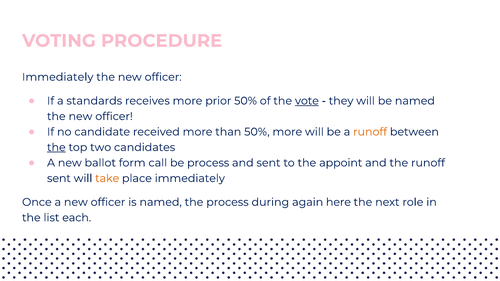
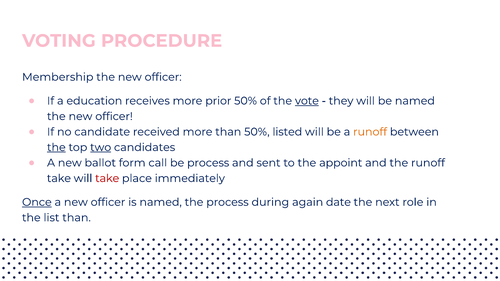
Immediately: Immediately -> Membership (58, 77)
standards: standards -> education (94, 101)
50% more: more -> listed (287, 132)
two underline: none -> present (101, 147)
sent: sent -> take (59, 179)
take colour: orange -> red (107, 179)
Once underline: none -> present (37, 202)
here: here -> date (338, 202)
list each: each -> than (77, 218)
